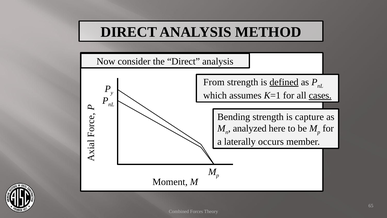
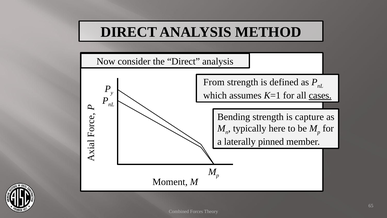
defined underline: present -> none (284, 82)
analyzed: analyzed -> typically (250, 128)
occurs: occurs -> pinned (271, 142)
